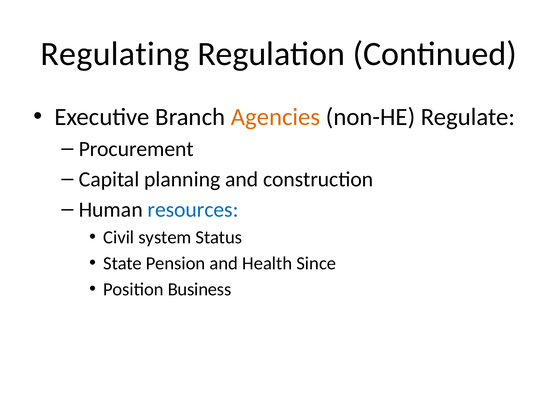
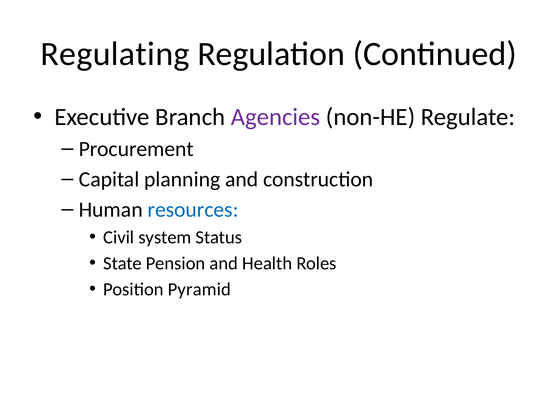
Agencies colour: orange -> purple (276, 117)
Since: Since -> Roles (316, 264)
Business: Business -> Pyramid (199, 290)
